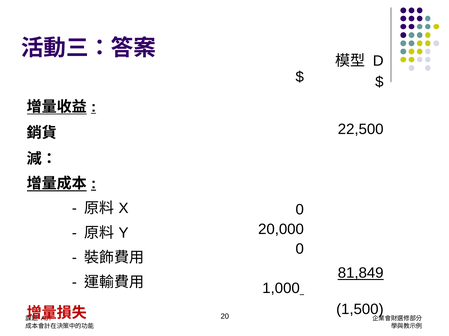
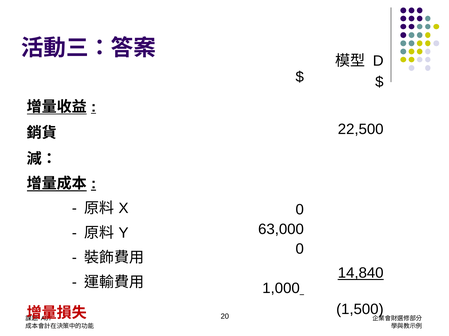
20,000: 20,000 -> 63,000 (281, 230)
81,849: 81,849 -> 14,840 (361, 274)
